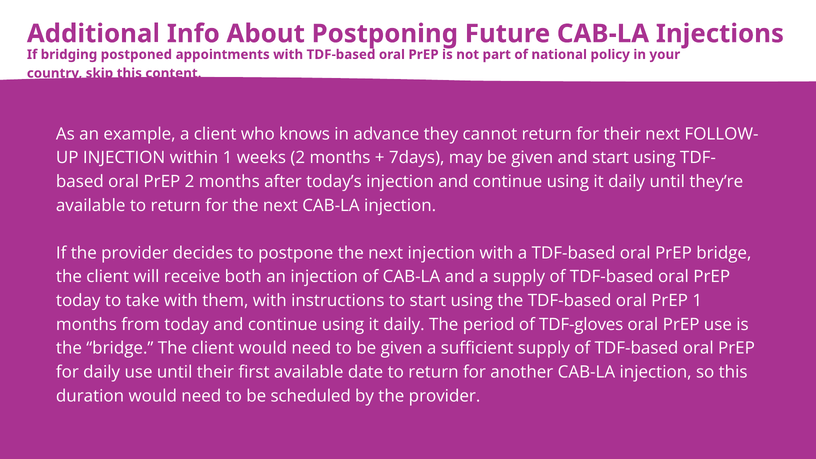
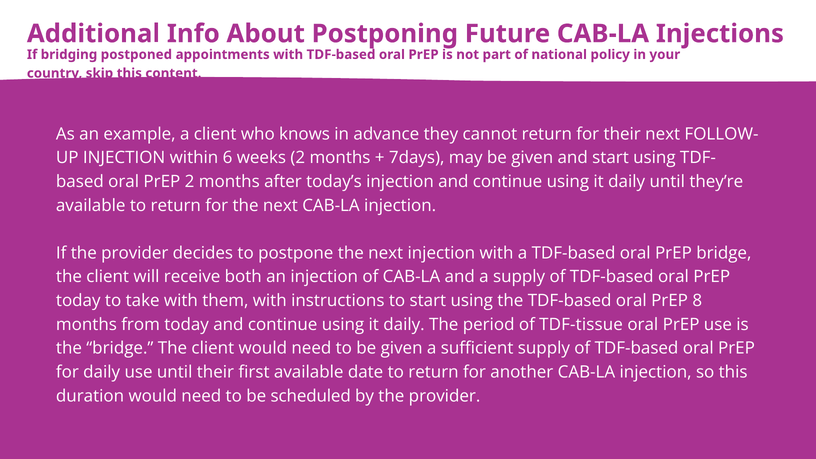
within 1: 1 -> 6 (228, 158)
PrEP 1: 1 -> 8 (697, 301)
TDF-gloves: TDF-gloves -> TDF-tissue (581, 325)
